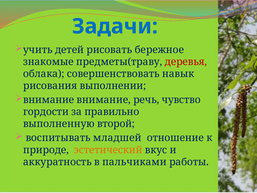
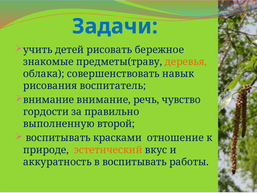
деревья colour: red -> orange (186, 62)
выполнении: выполнении -> воспитатель (113, 86)
младшей: младшей -> красками (117, 138)
в пальчиками: пальчиками -> воспитывать (134, 162)
